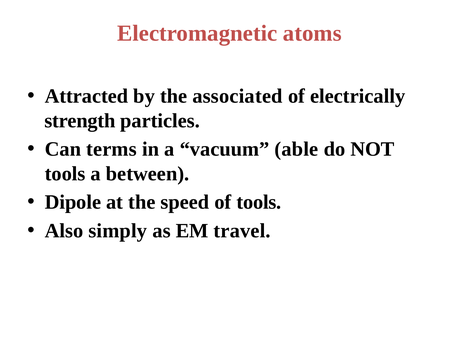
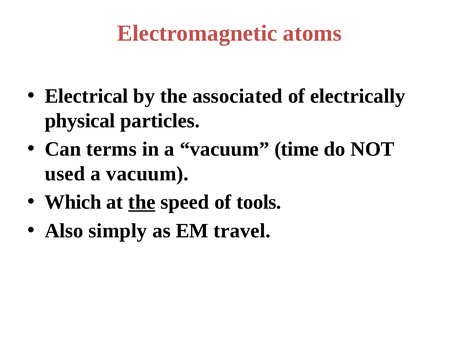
Attracted: Attracted -> Electrical (87, 96)
strength: strength -> physical (80, 121)
able: able -> time (297, 149)
tools: tools -> used (65, 174)
between: between -> vacuum (148, 174)
Dipole: Dipole -> Which (73, 202)
the underline: none -> present (142, 202)
